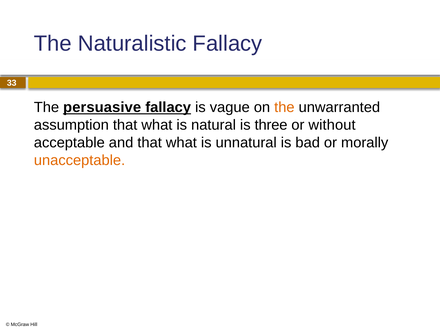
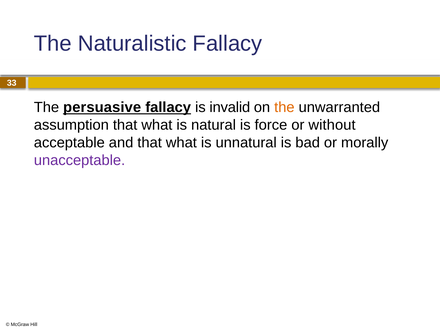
vague: vague -> invalid (230, 107)
three: three -> force (271, 125)
unacceptable colour: orange -> purple (80, 160)
